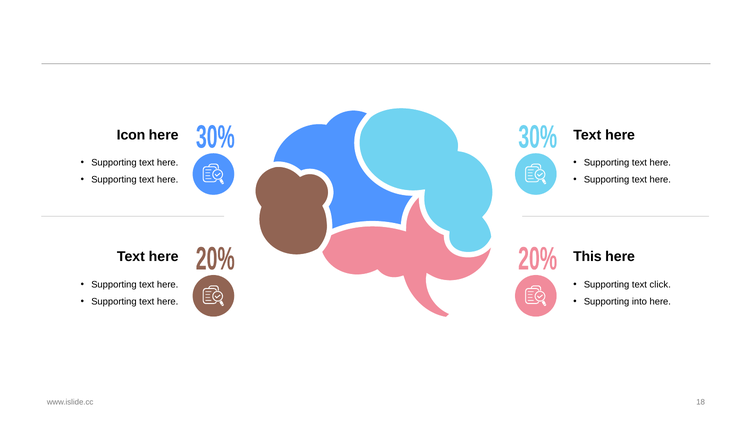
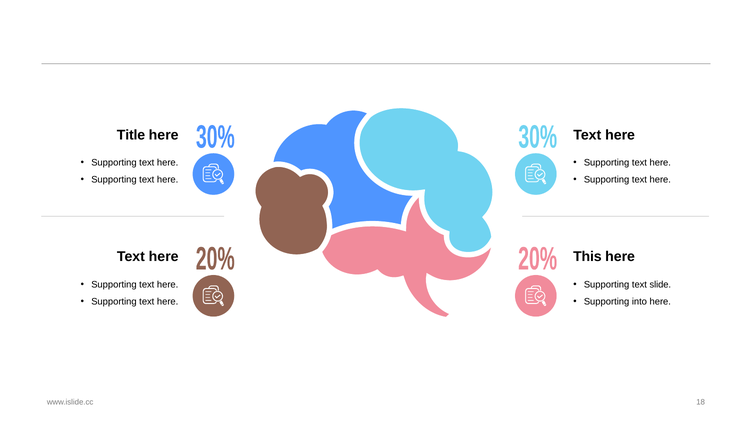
Icon: Icon -> Title (131, 135)
click: click -> slide (660, 285)
